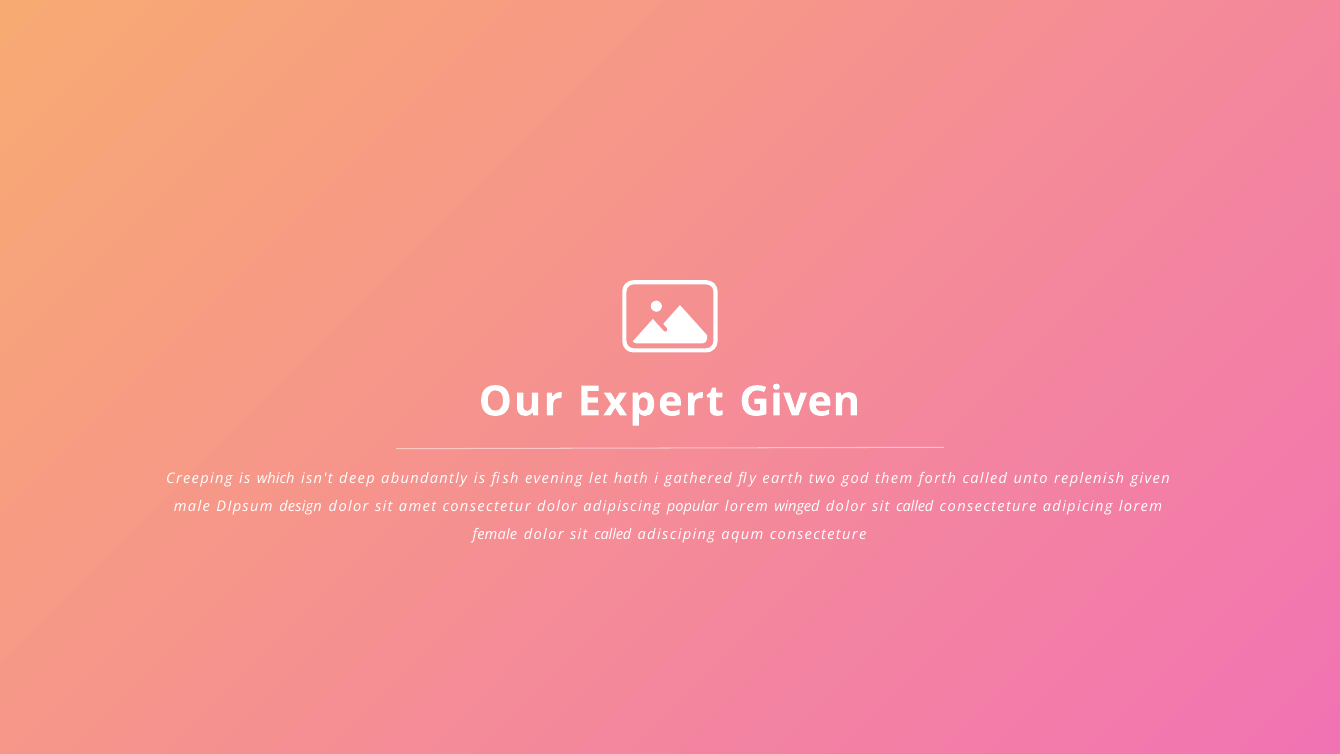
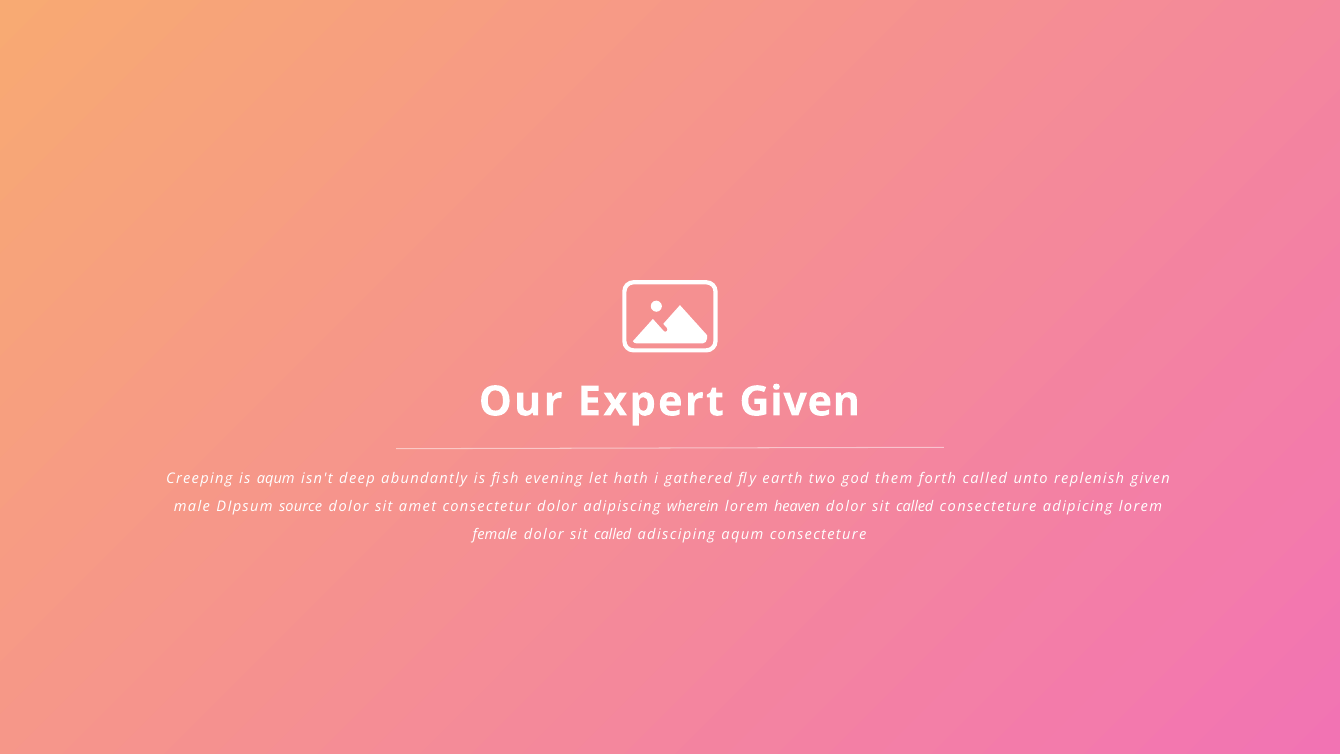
is which: which -> aqum (276, 478)
design: design -> source (301, 506)
popular: popular -> wherein (693, 506)
winged: winged -> heaven (797, 506)
